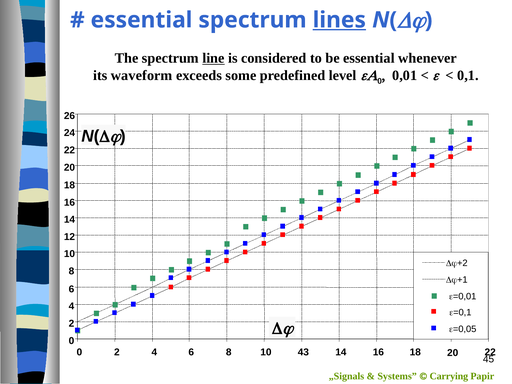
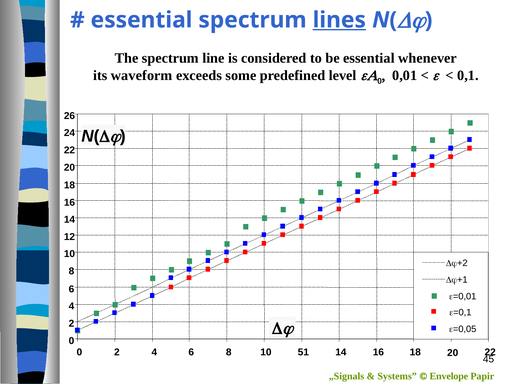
line underline: present -> none (213, 58)
43: 43 -> 51 (303, 352)
Carrying: Carrying -> Envelope (449, 376)
